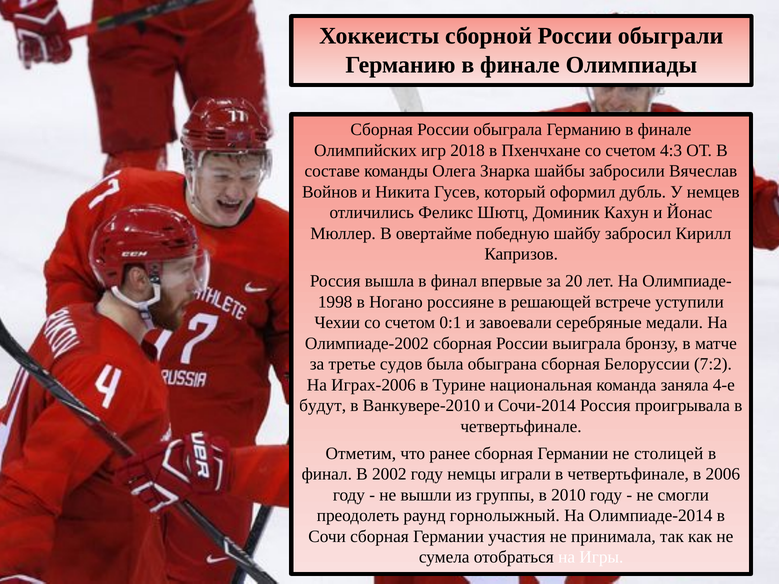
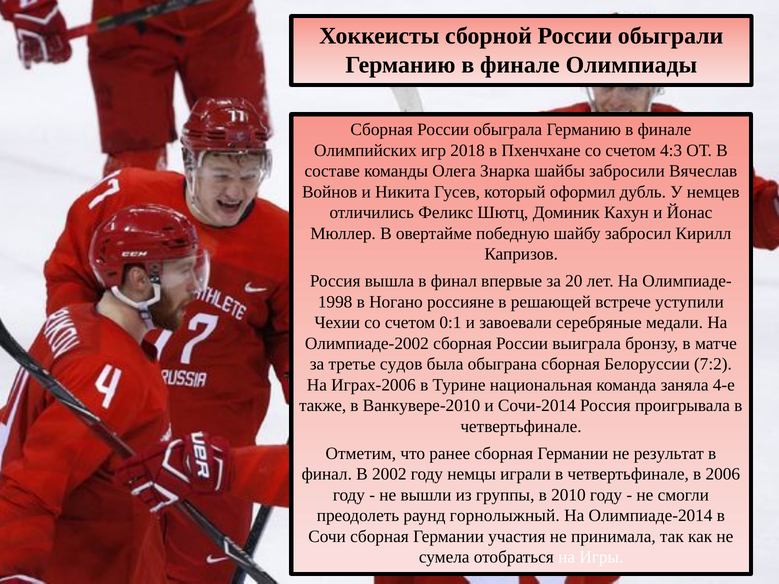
будут: будут -> также (323, 406)
столицей: столицей -> результат (669, 454)
